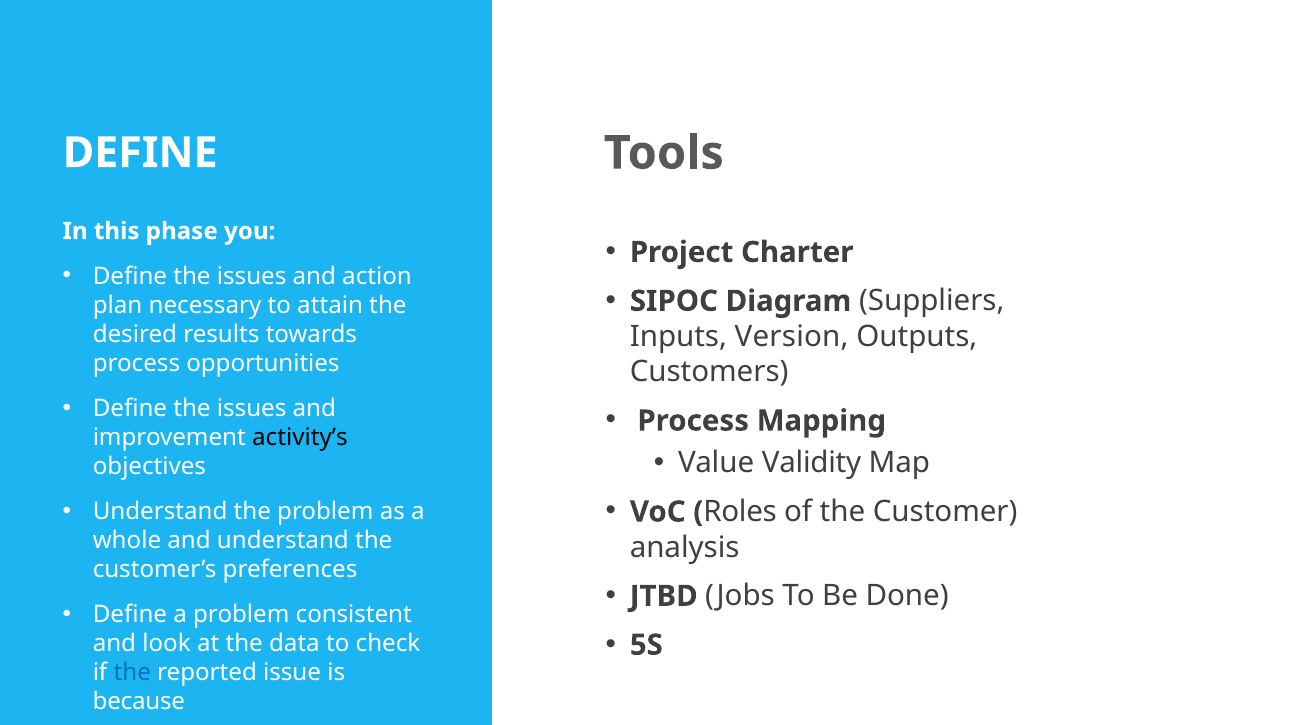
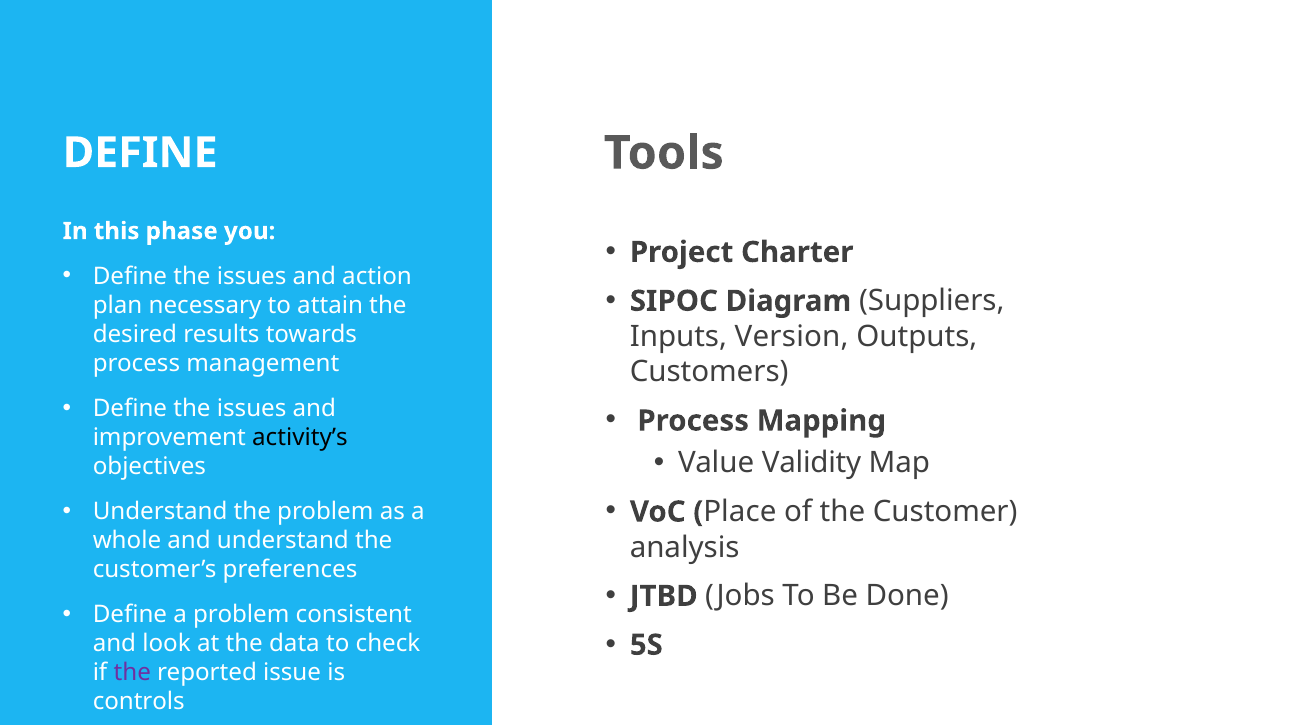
opportunities: opportunities -> management (263, 363)
Roles: Roles -> Place (740, 512)
the colour: blue -> purple (132, 673)
because: because -> controls (139, 702)
